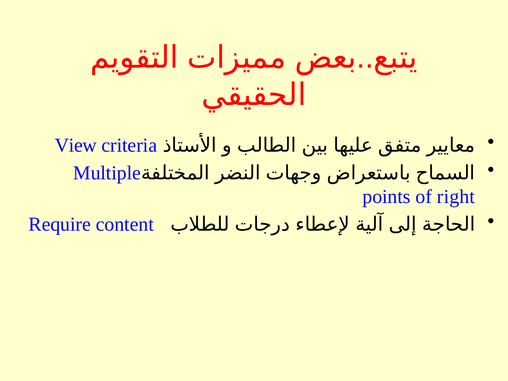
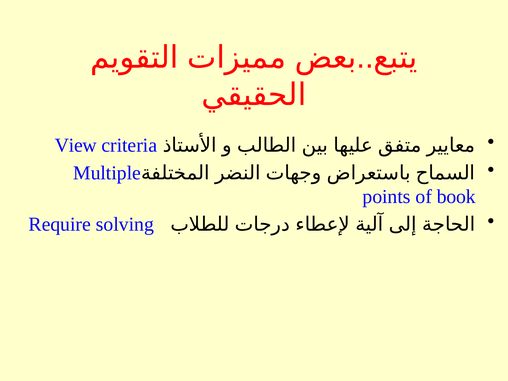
right: right -> book (456, 197)
content: content -> solving (125, 224)
